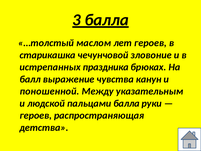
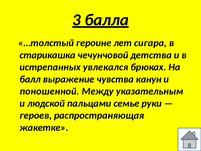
маслом: маслом -> героине (94, 43)
лет героев: героев -> сигара (150, 43)
зловоние: зловоние -> детства (151, 55)
праздника: праздника -> увлекался (106, 67)
пальцами балла: балла -> семье (126, 103)
детства: детства -> жакетке (44, 127)
